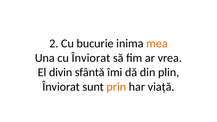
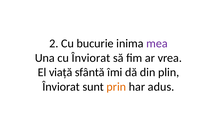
mea colour: orange -> purple (157, 43)
divin: divin -> viață (61, 72)
viață: viață -> adus (161, 87)
